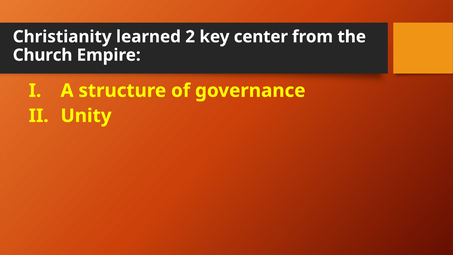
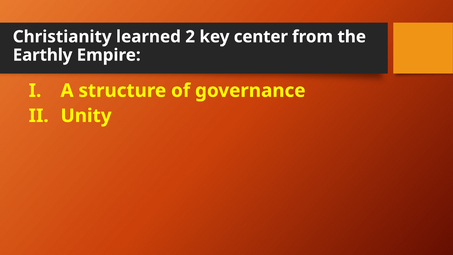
Church: Church -> Earthly (43, 55)
